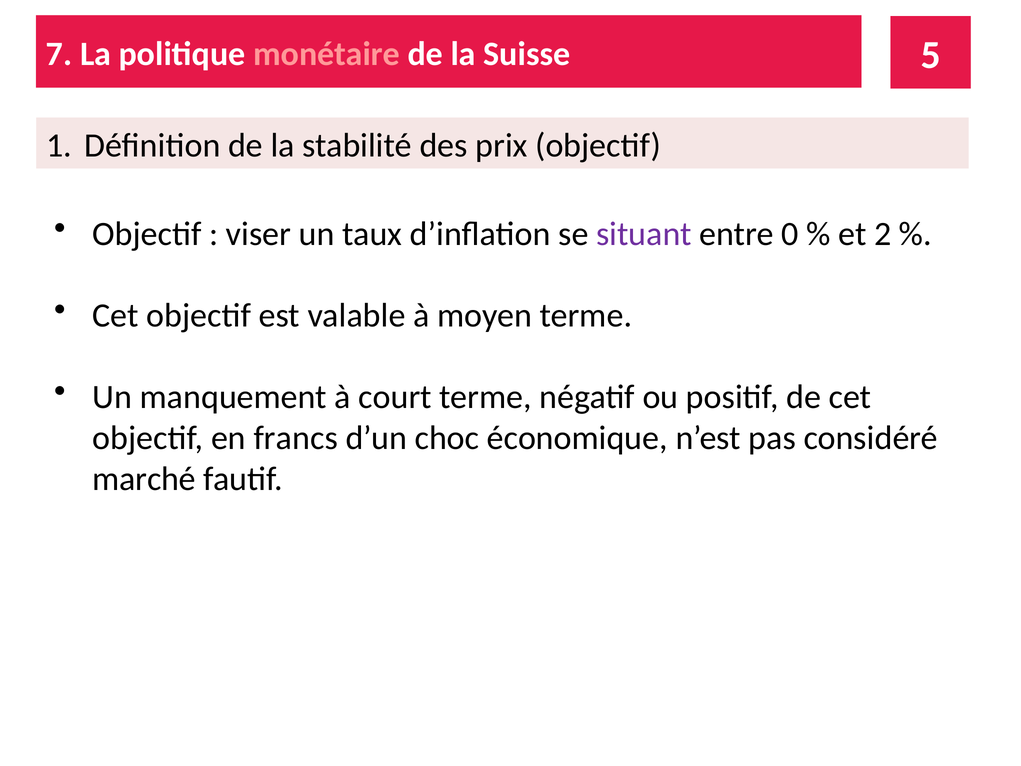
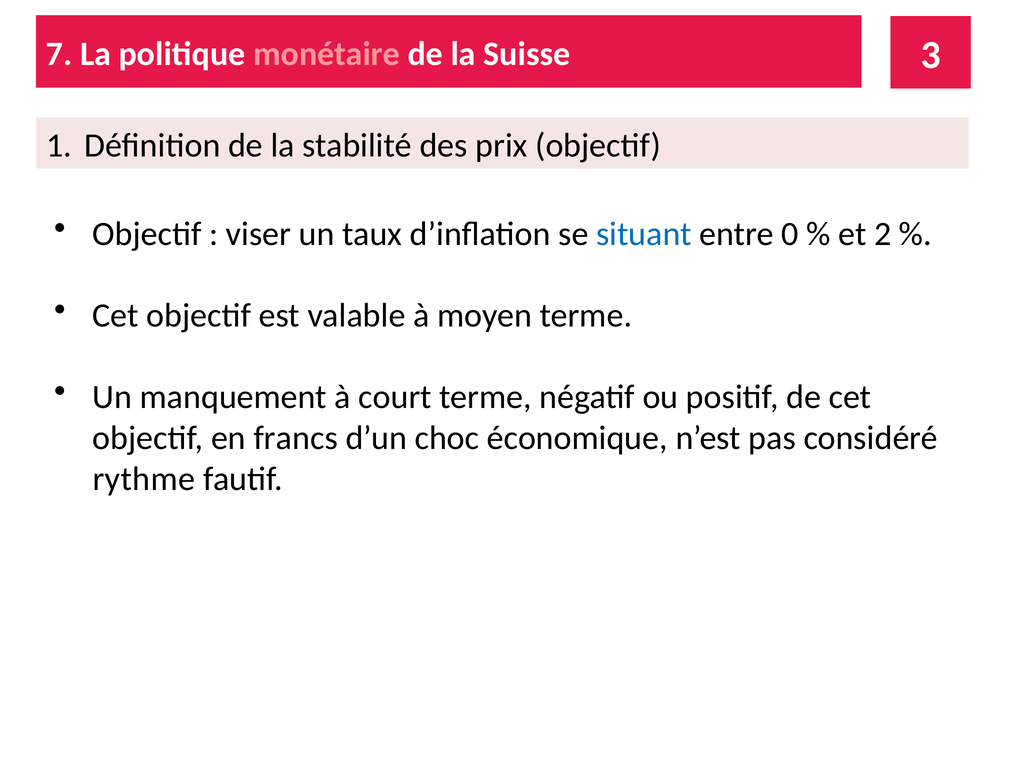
5: 5 -> 3 (931, 55)
situant colour: purple -> blue (644, 234)
marché: marché -> rythme (144, 479)
